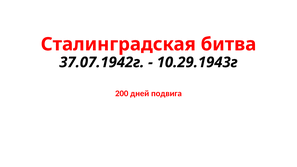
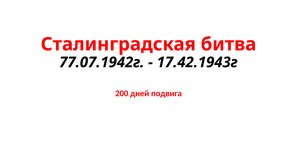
37.07.1942г: 37.07.1942г -> 77.07.1942г (102, 62)
10.29.1943г: 10.29.1943г -> 17.42.1943г (197, 62)
